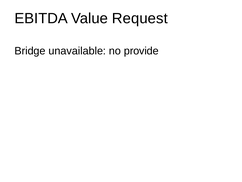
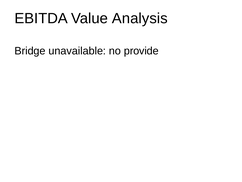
Request: Request -> Analysis (140, 18)
